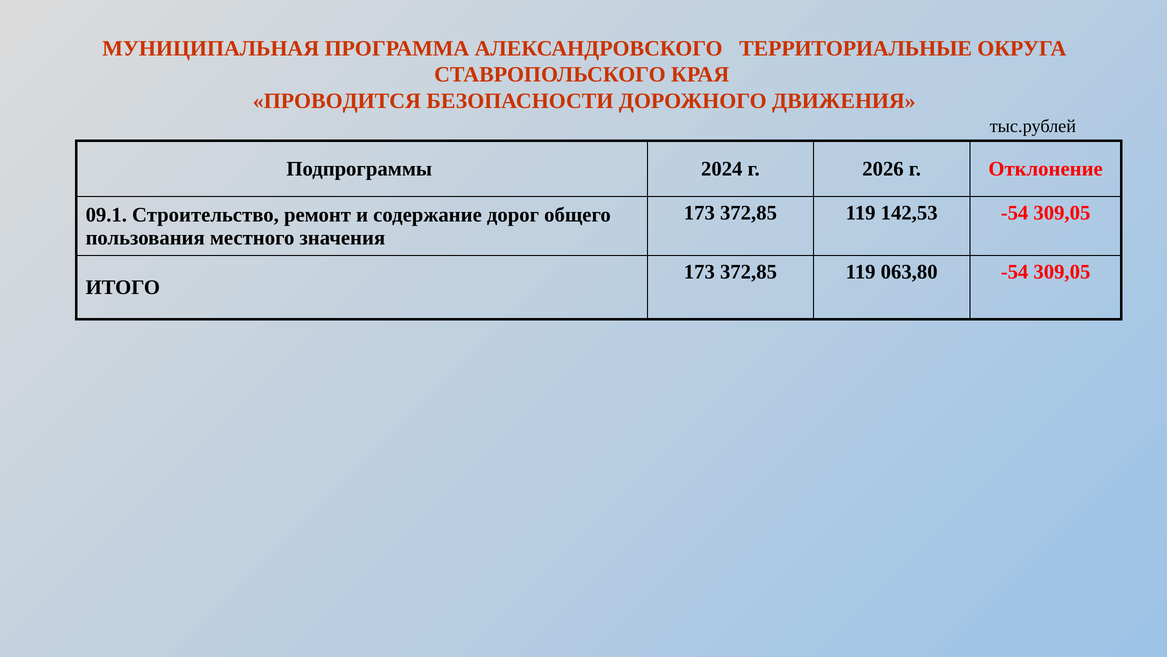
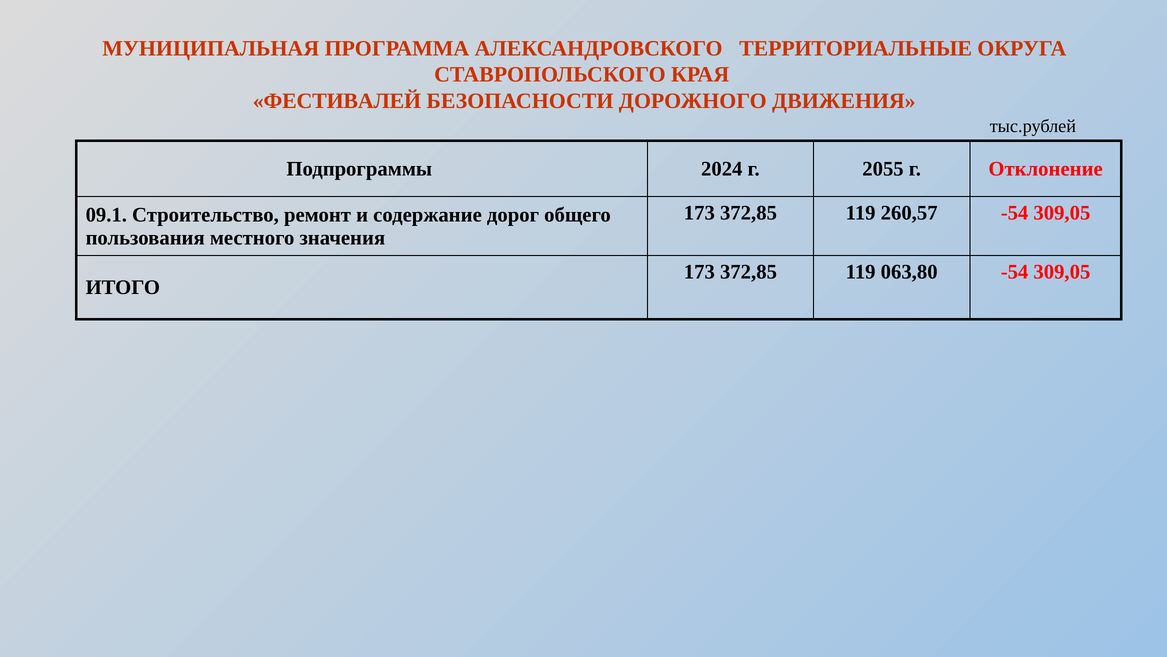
ПРОВОДИТСЯ: ПРОВОДИТСЯ -> ФЕСТИВАЛЕЙ (337, 101)
2026: 2026 -> 2055 (883, 169)
142,53: 142,53 -> 260,57 (909, 213)
